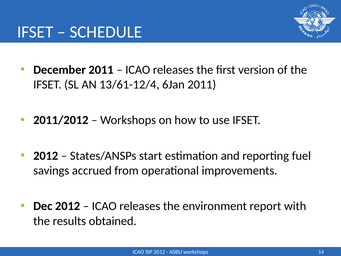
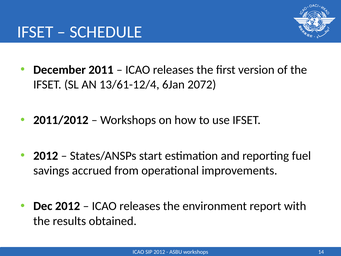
6Jan 2011: 2011 -> 2072 (202, 84)
